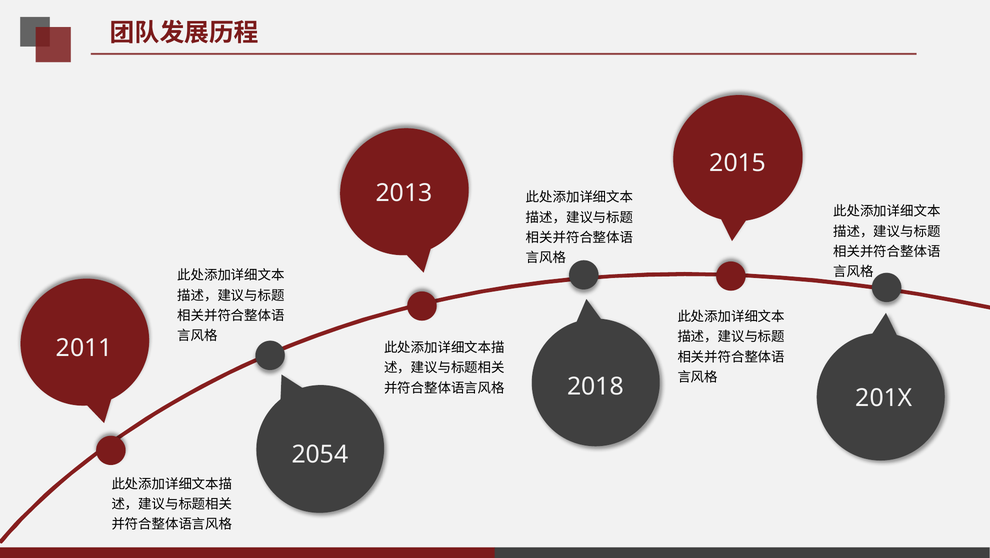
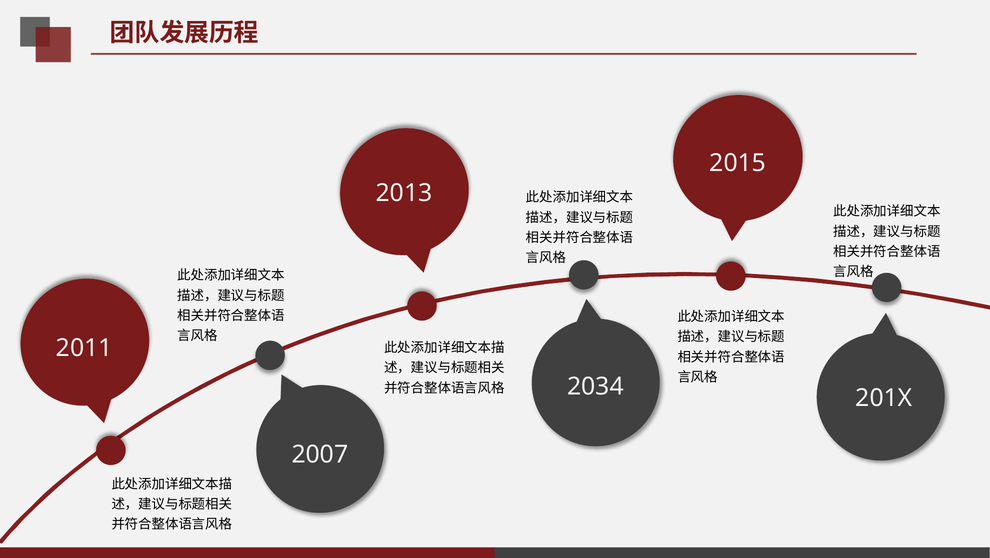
2018: 2018 -> 2034 (595, 386)
2054: 2054 -> 2007 (320, 455)
